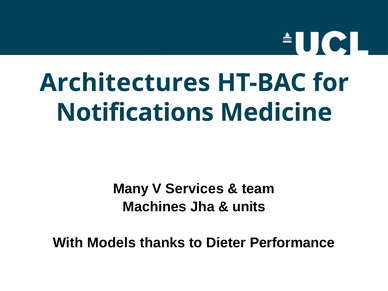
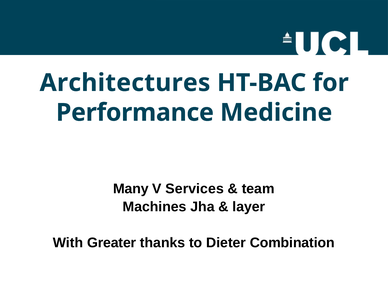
Notifications: Notifications -> Performance (135, 113)
units: units -> layer (249, 207)
Models: Models -> Greater (112, 243)
Performance: Performance -> Combination (292, 243)
